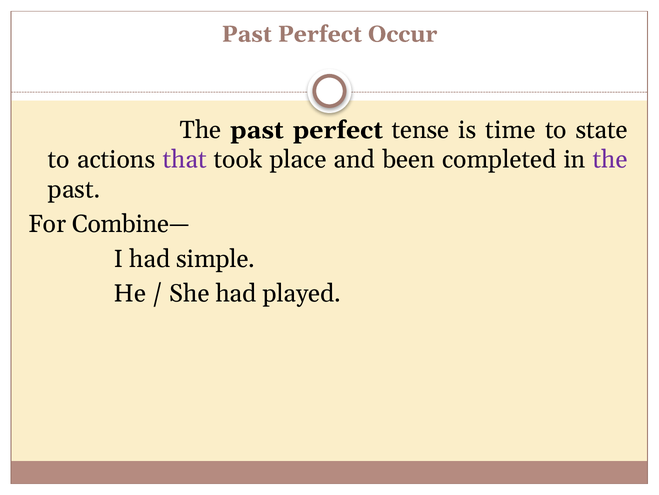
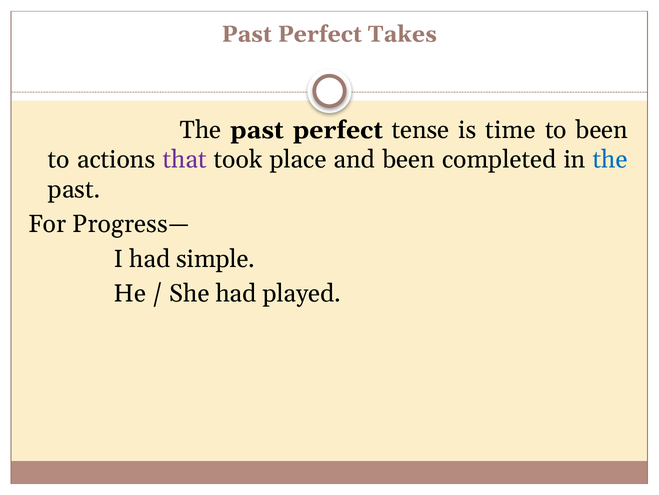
Occur: Occur -> Takes (402, 34)
to state: state -> been (602, 130)
the colour: purple -> blue (610, 160)
Combine—: Combine— -> Progress— (131, 224)
